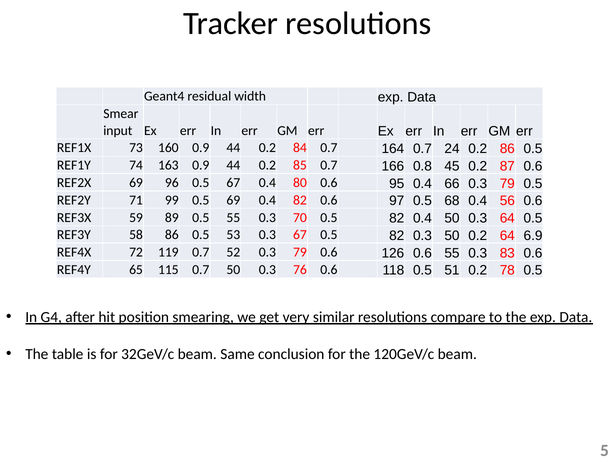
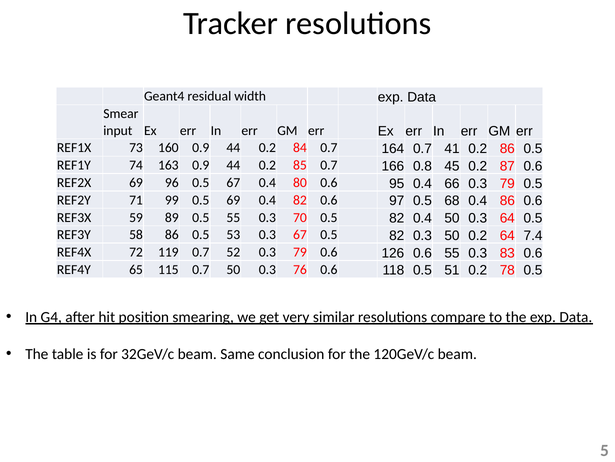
24: 24 -> 41 (452, 149)
0.4 56: 56 -> 86 (507, 201)
6.9: 6.9 -> 7.4 (533, 235)
